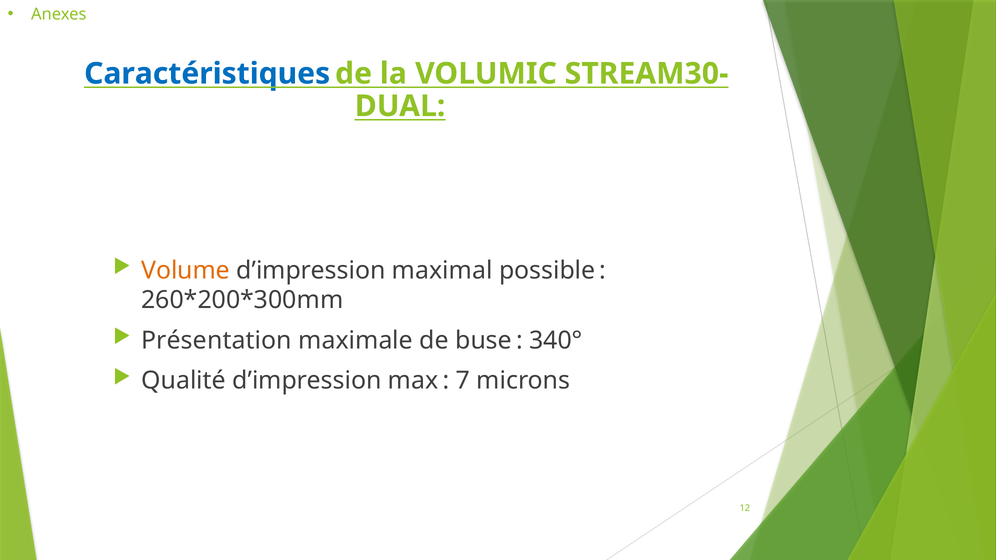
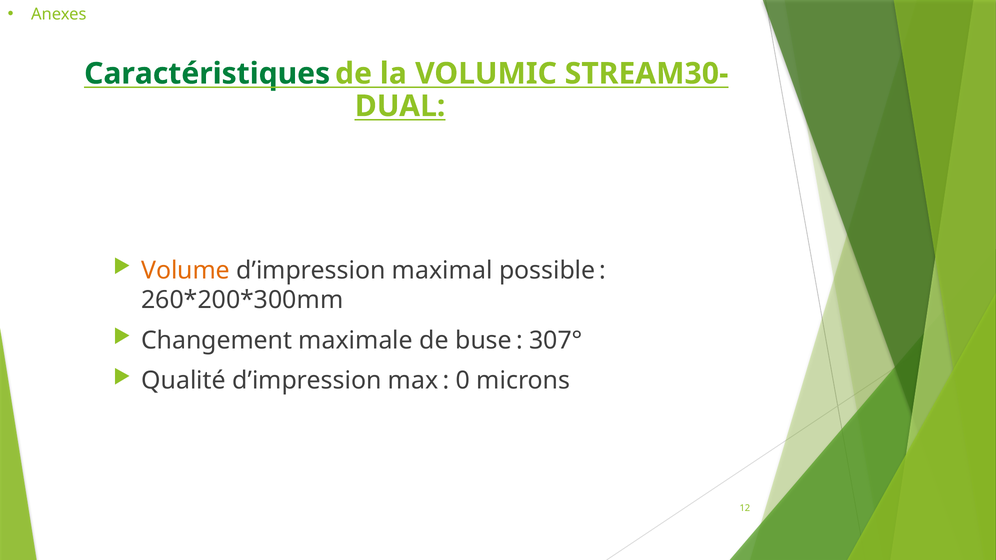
Caractéristiques colour: blue -> green (207, 74)
Présentation: Présentation -> Changement (217, 341)
340°: 340° -> 307° (556, 341)
7: 7 -> 0 (463, 381)
